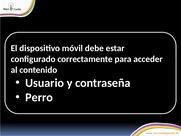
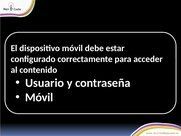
Perro: Perro -> Móvil (39, 97)
